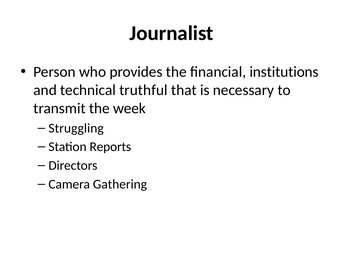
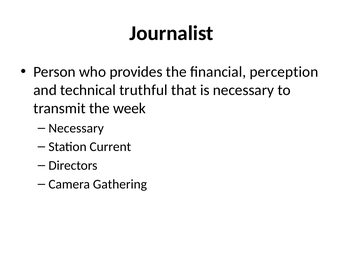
institutions: institutions -> perception (284, 72)
Struggling: Struggling -> Necessary (76, 128)
Reports: Reports -> Current (110, 147)
